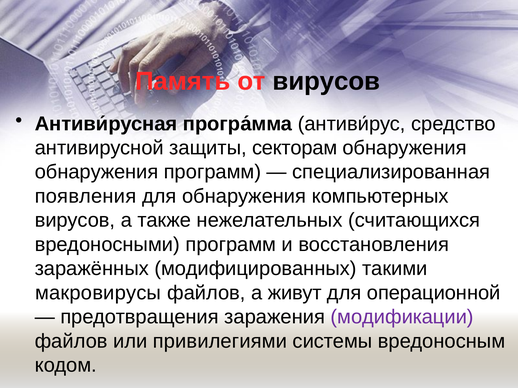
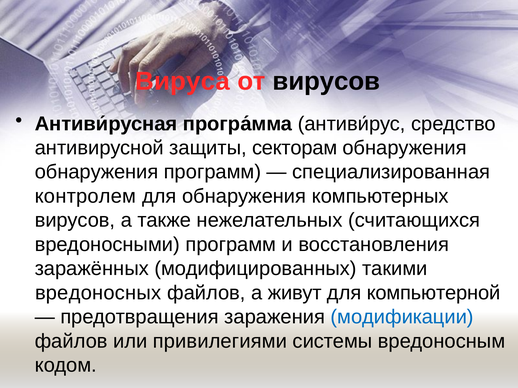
Память: Память -> Вируса (183, 81)
появления: появления -> контролем (86, 196)
макровирусы: макровирусы -> вредоносных (98, 293)
операционной: операционной -> компьютерной (434, 293)
модификации colour: purple -> blue (402, 317)
